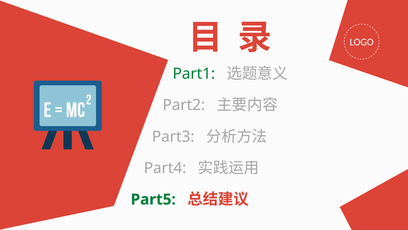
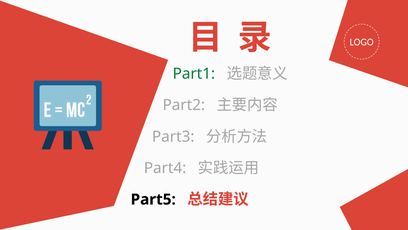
Part5 colour: green -> black (153, 199)
